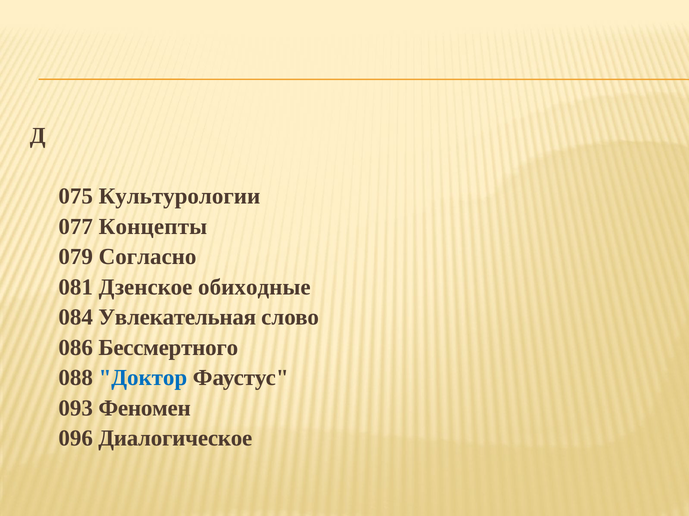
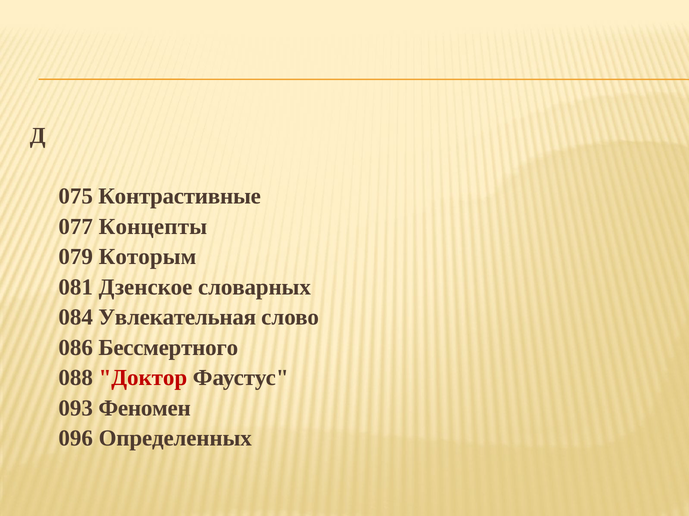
Культурологии: Культурологии -> Контрастивные (180, 196)
Согласно: Согласно -> Которым (148, 257)
обиходные: обиходные -> словарных (254, 287)
Доктор colour: blue -> red (143, 378)
Диалогическое: Диалогическое -> Определенных (175, 439)
